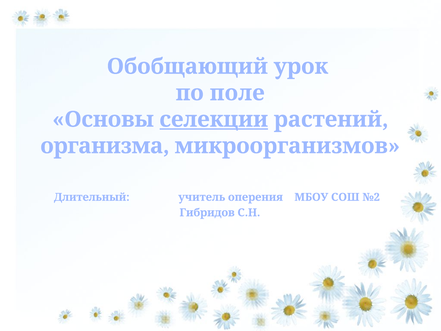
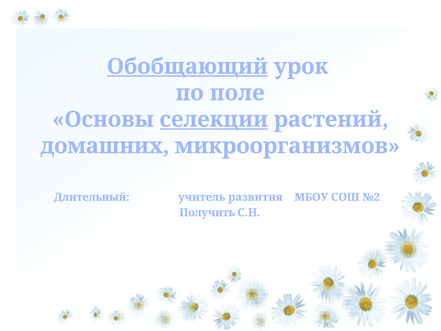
Обобщающий underline: none -> present (187, 66)
организма: организма -> домашних (105, 146)
оперения: оперения -> развития (255, 197)
Гибридов: Гибридов -> Получить (207, 212)
